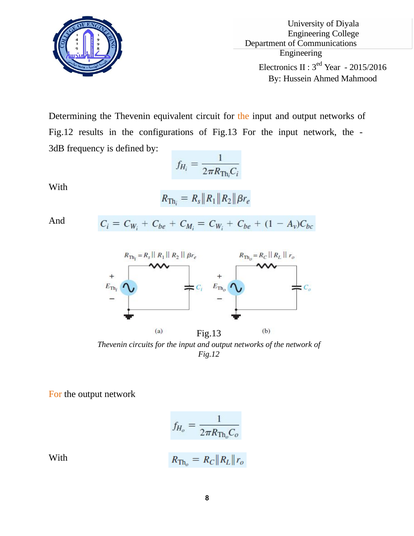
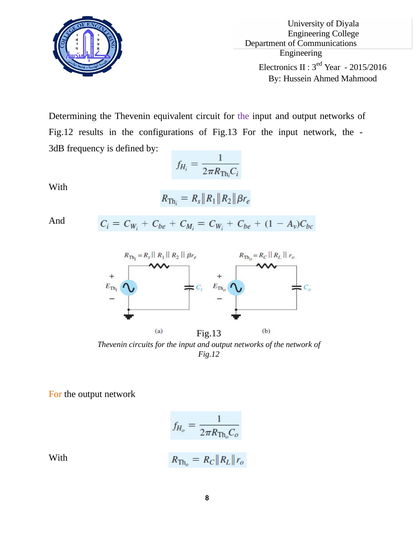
the colour: orange -> purple (243, 116)
